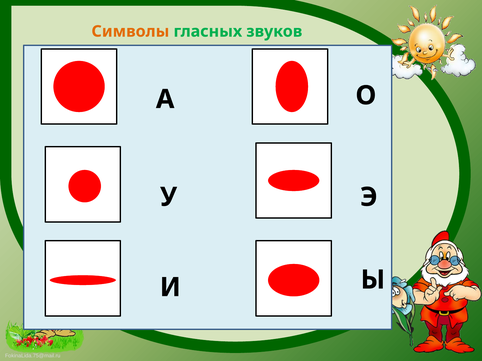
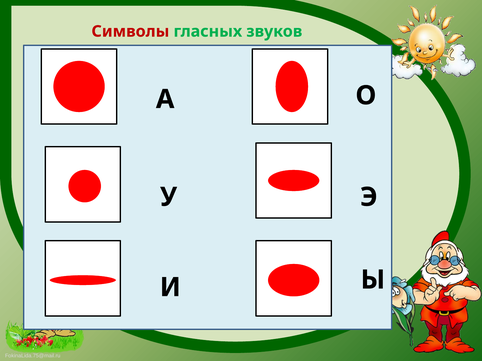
Символы colour: orange -> red (130, 31)
